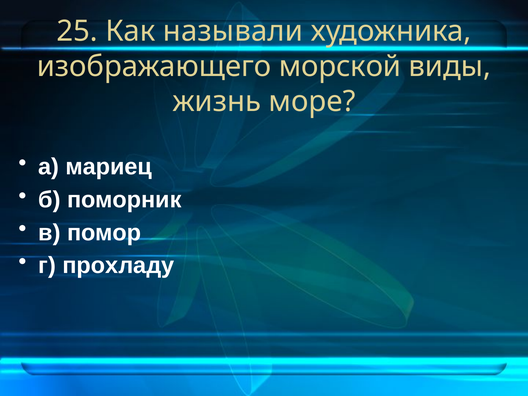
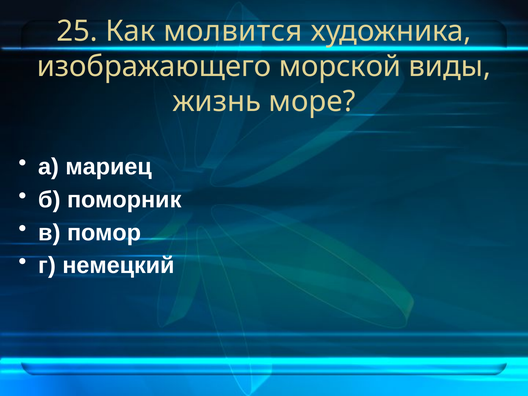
называли: называли -> молвится (233, 31)
прохладу: прохладу -> немецкий (118, 265)
